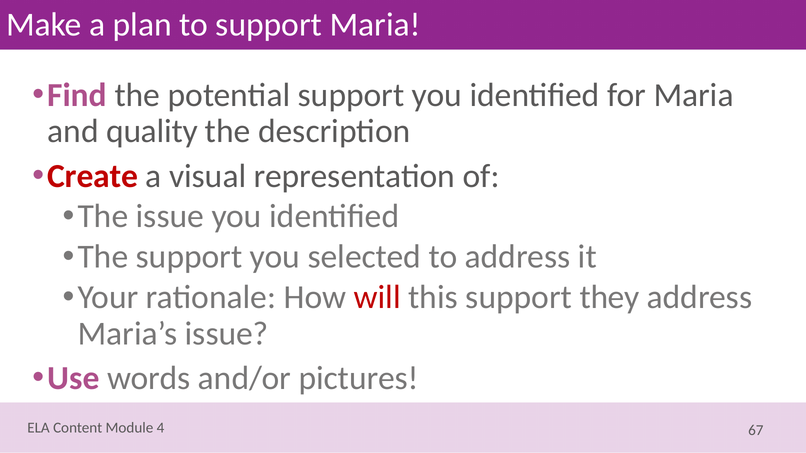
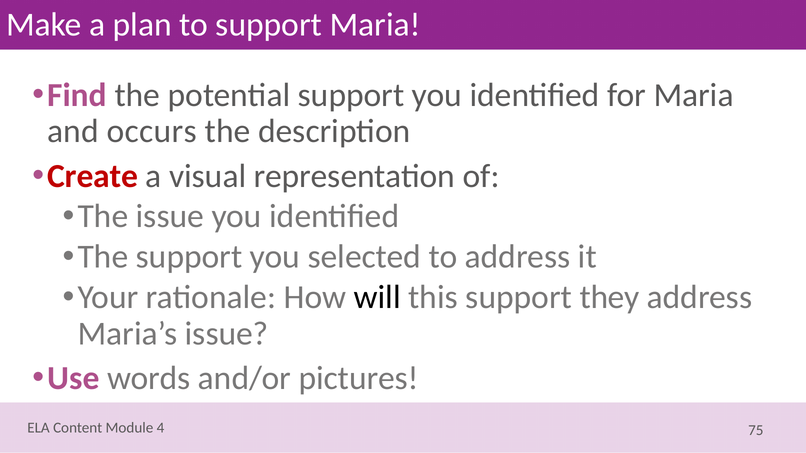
quality: quality -> occurs (152, 131)
will colour: red -> black (377, 298)
67: 67 -> 75 (756, 431)
